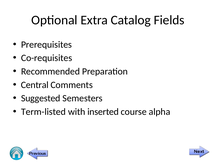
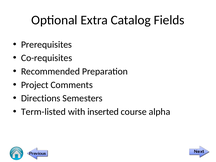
Central: Central -> Project (35, 85)
Suggested: Suggested -> Directions (41, 98)
